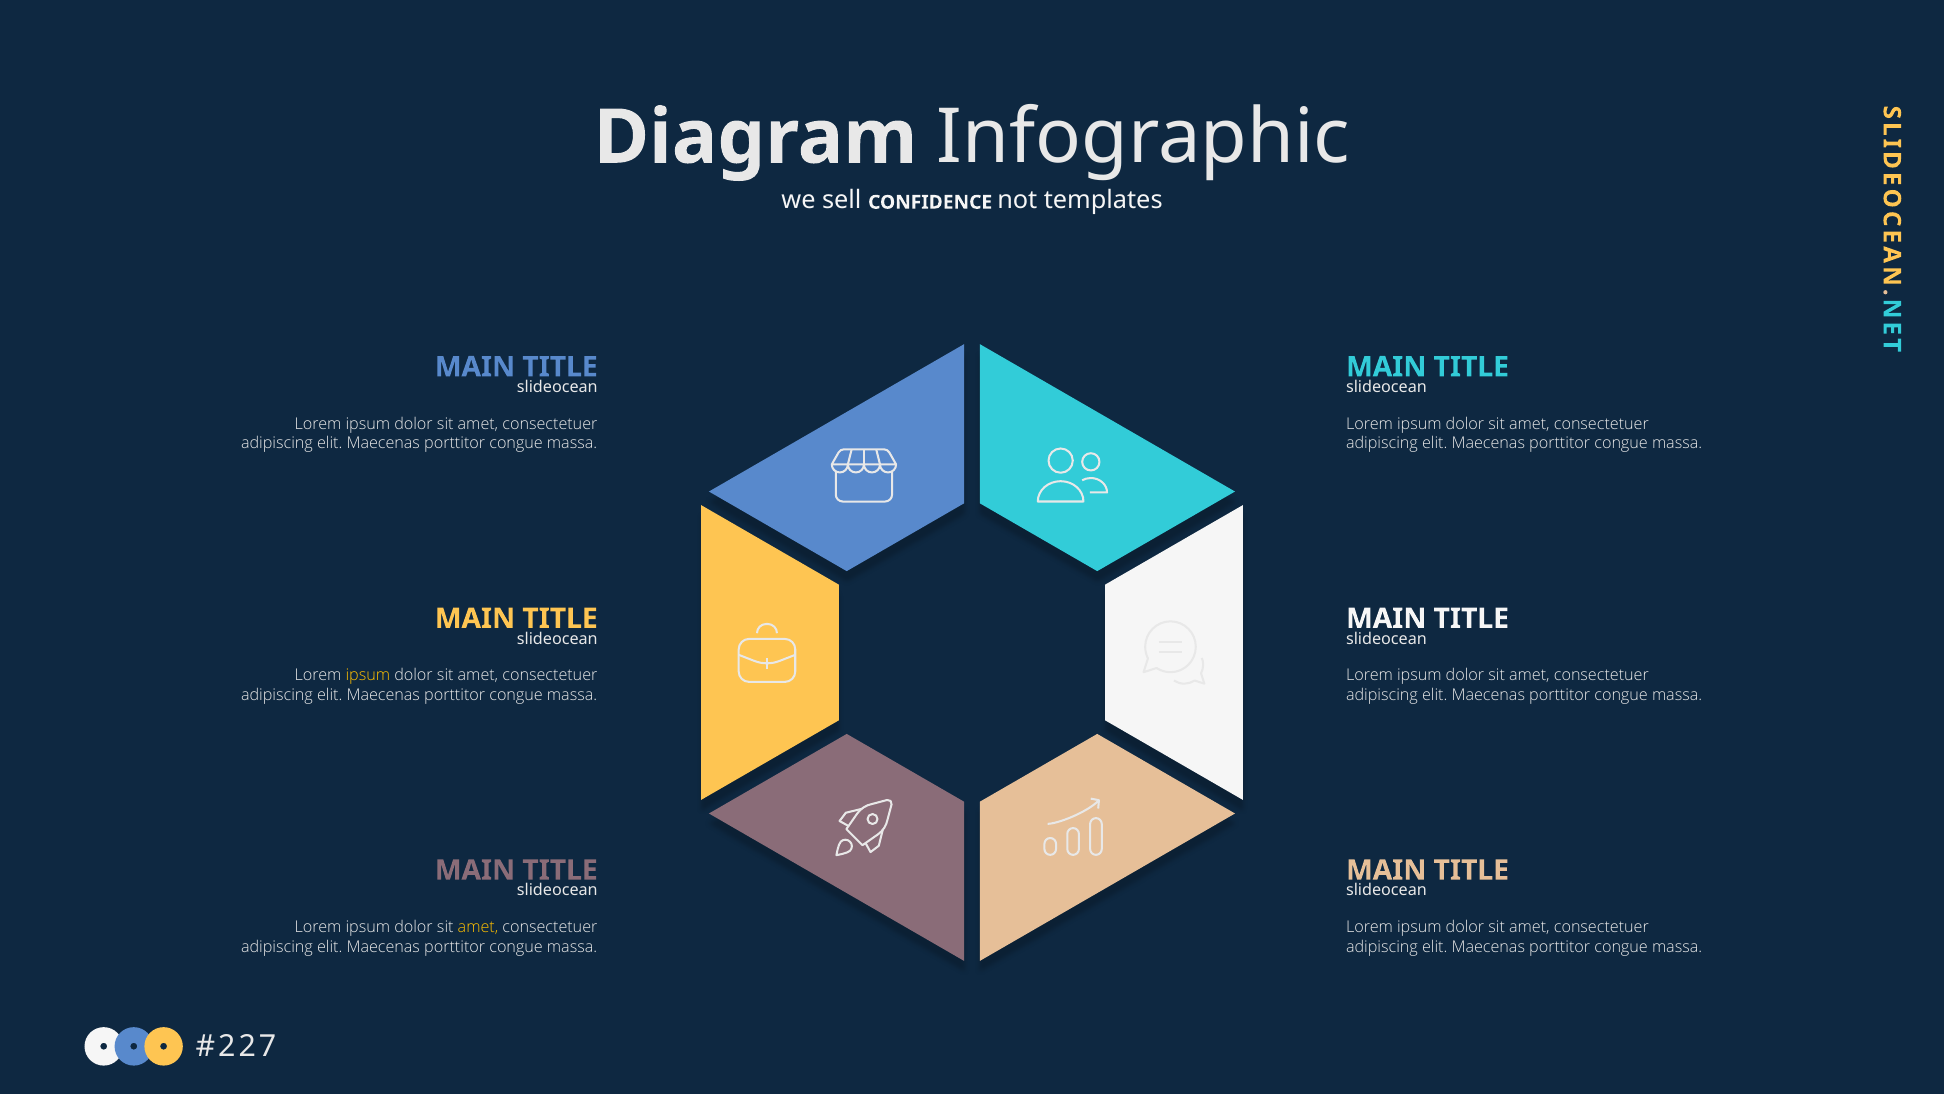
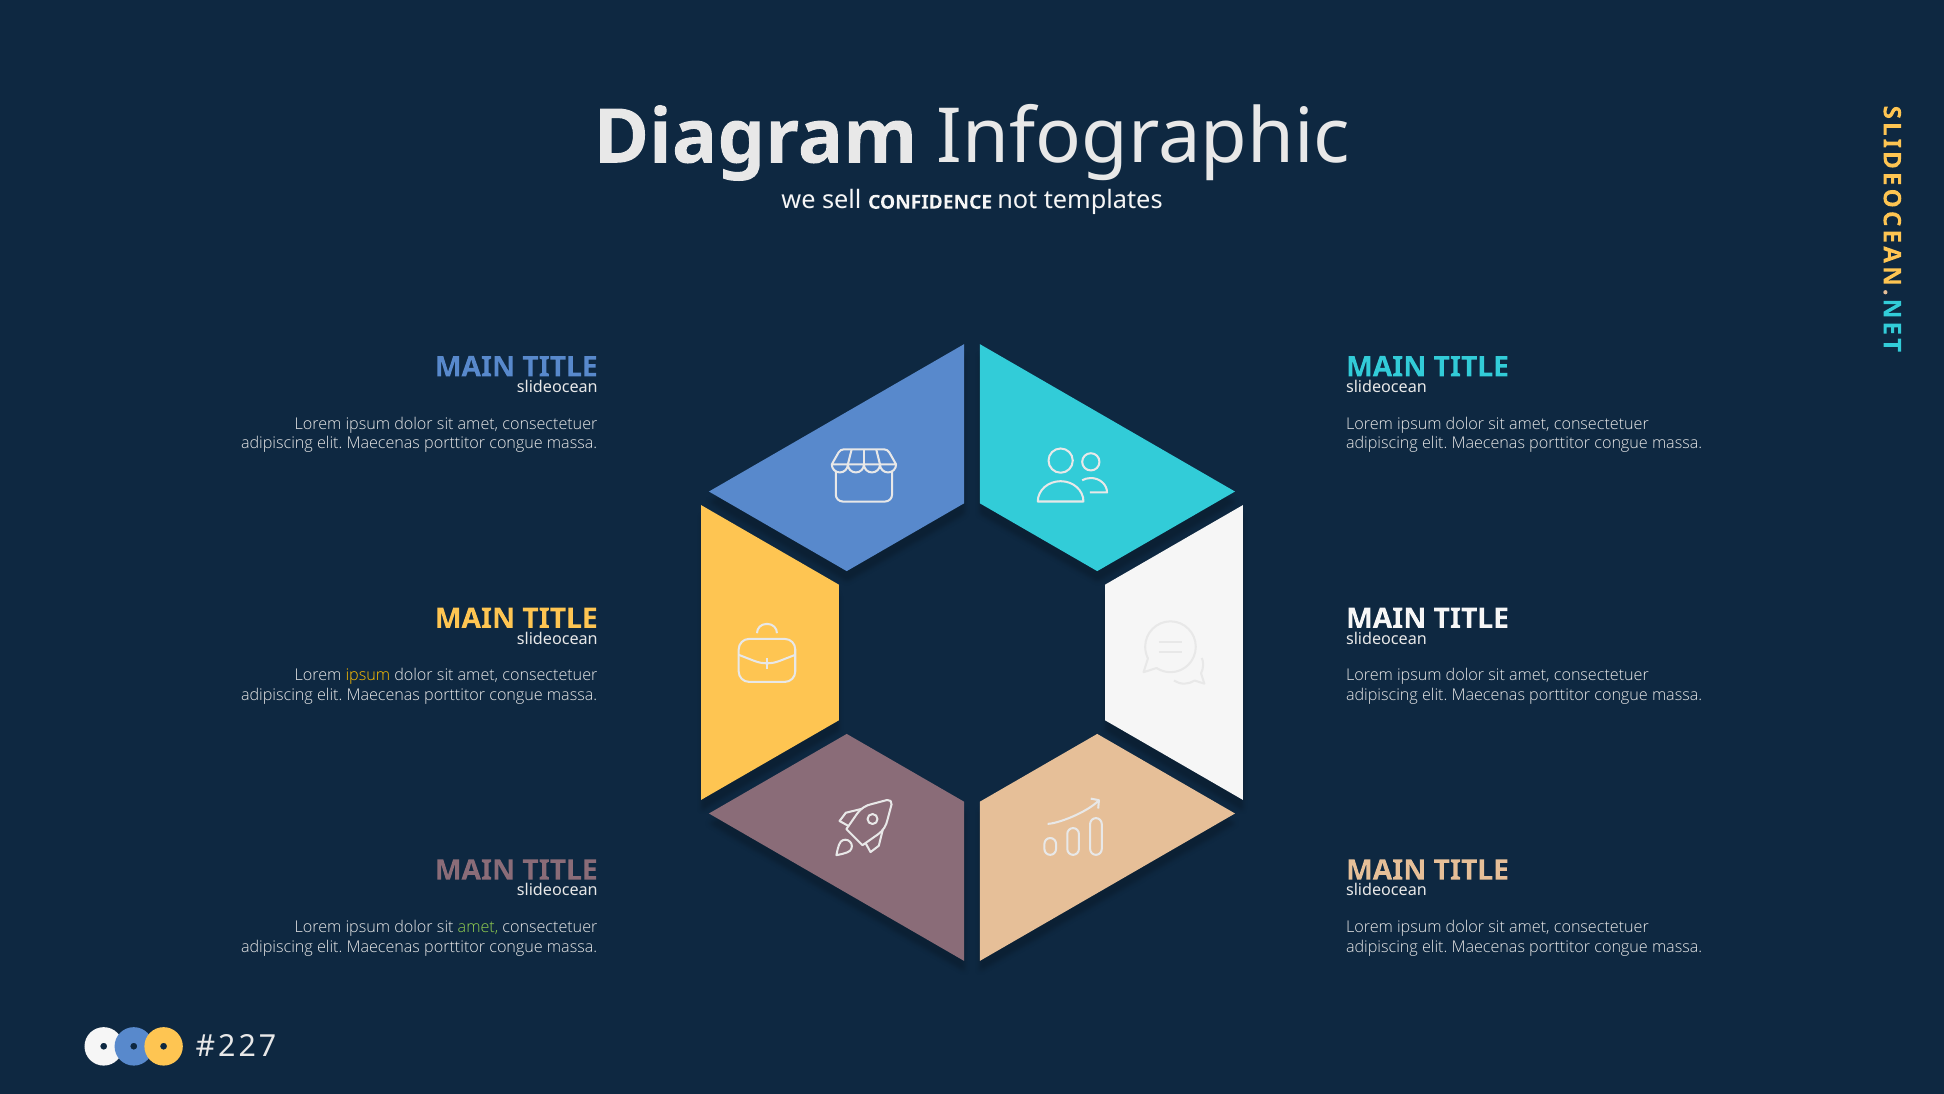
amet colour: yellow -> light green (478, 927)
